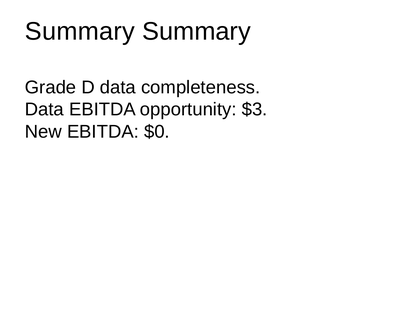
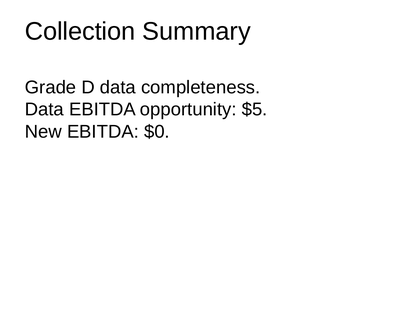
Summary: Summary -> Collection (80, 32)
$3: $3 -> $5 (255, 109)
